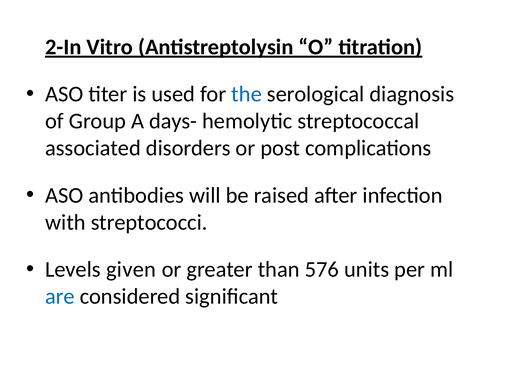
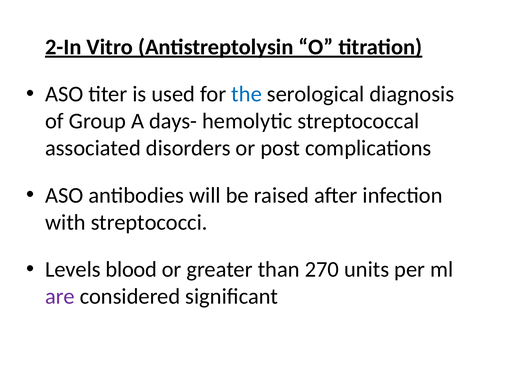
given: given -> blood (131, 270)
576: 576 -> 270 (322, 270)
are colour: blue -> purple (60, 297)
